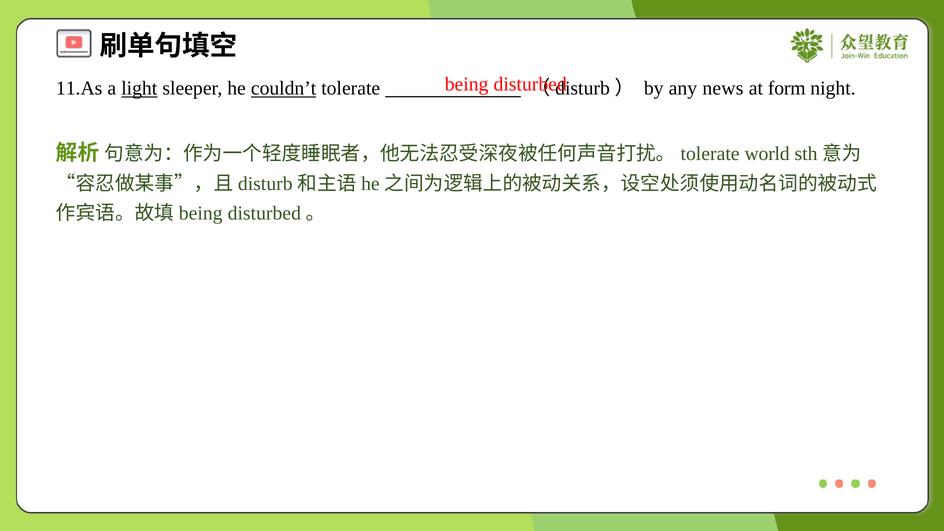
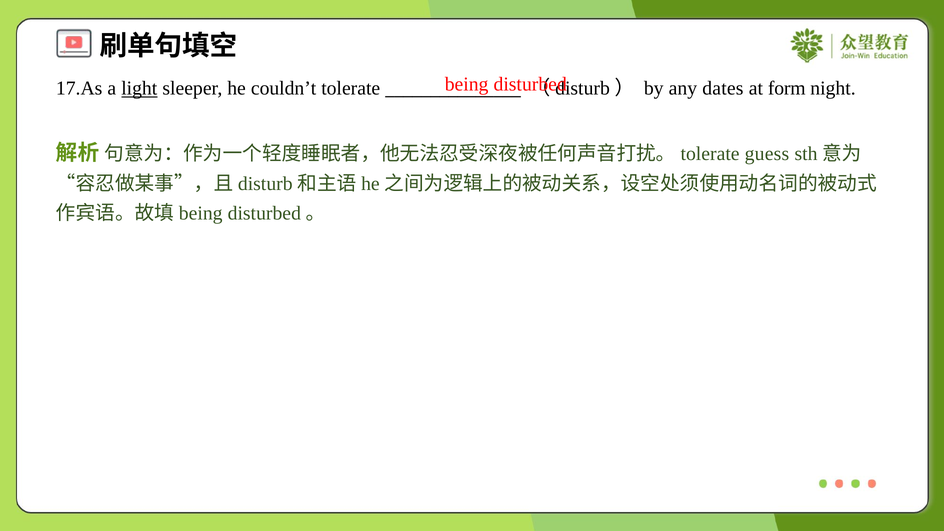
11.As: 11.As -> 17.As (79, 88)
couldn’t underline: present -> none (284, 88)
news: news -> dates (723, 88)
world: world -> guess (767, 154)
